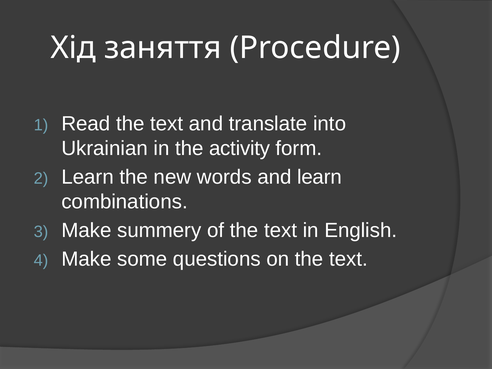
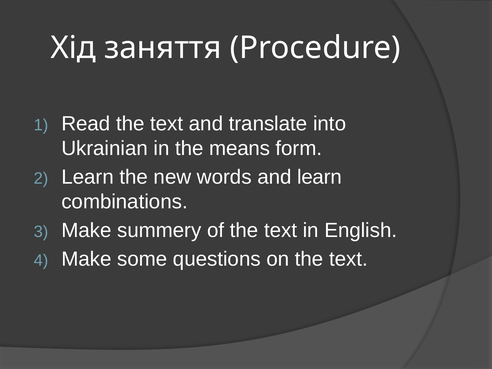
activity: activity -> means (240, 148)
